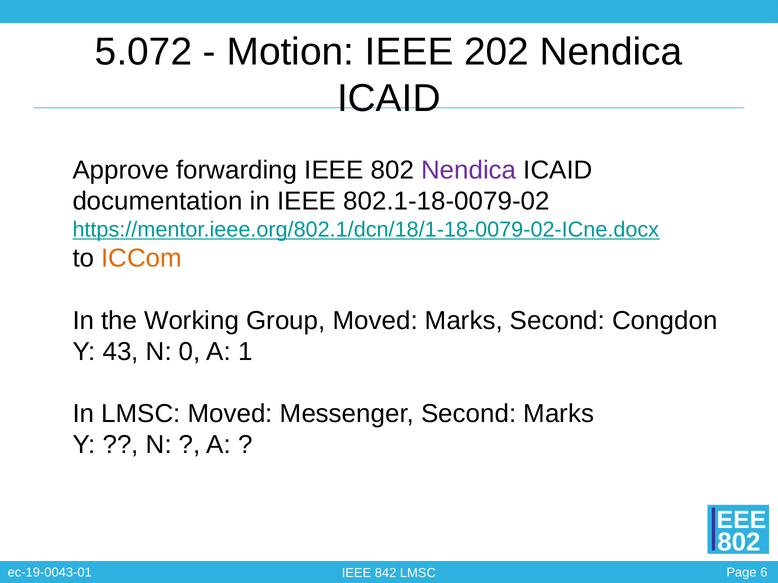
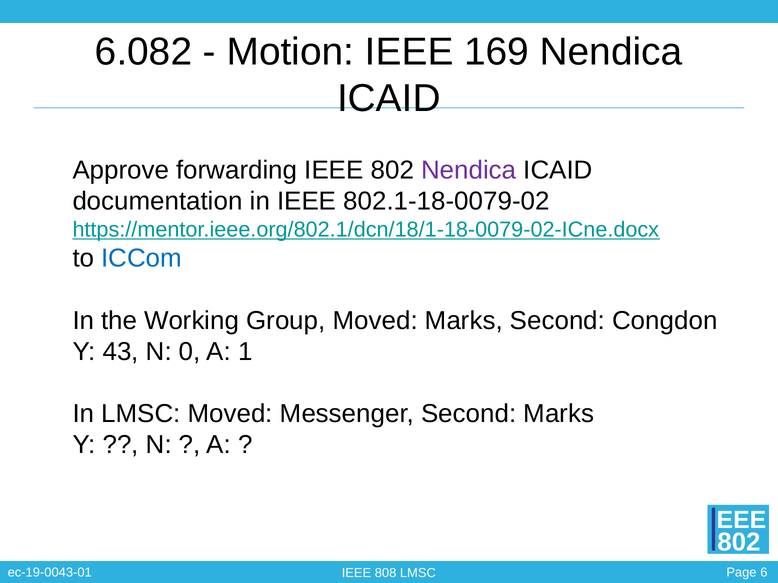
5.072: 5.072 -> 6.082 (144, 52)
202: 202 -> 169 (497, 52)
ICCom colour: orange -> blue (142, 259)
842: 842 -> 808 (386, 573)
